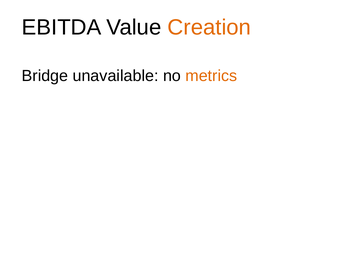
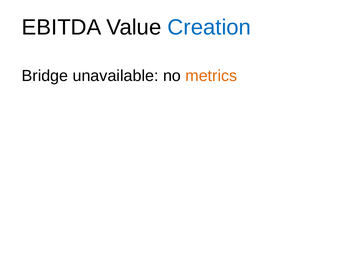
Creation colour: orange -> blue (209, 27)
